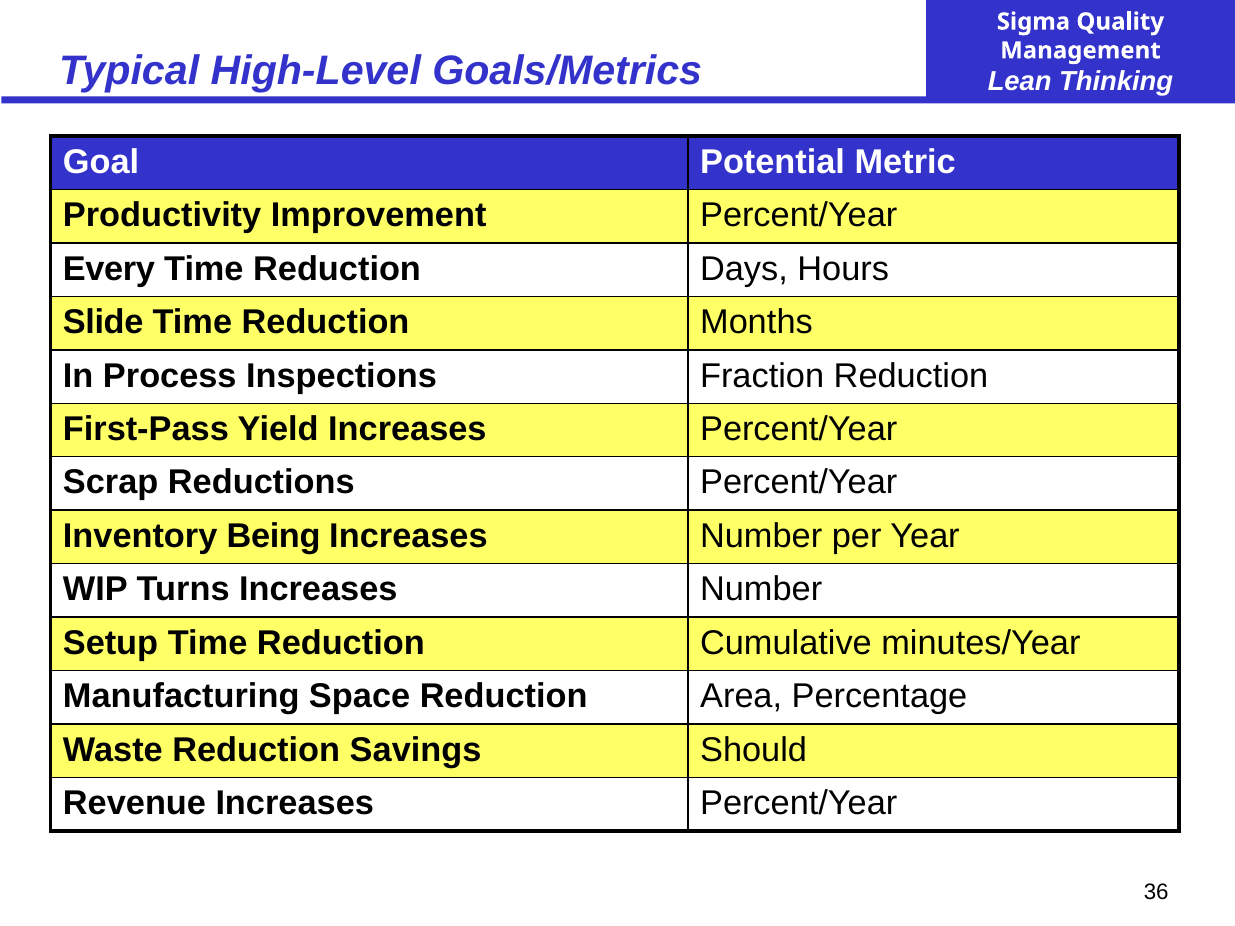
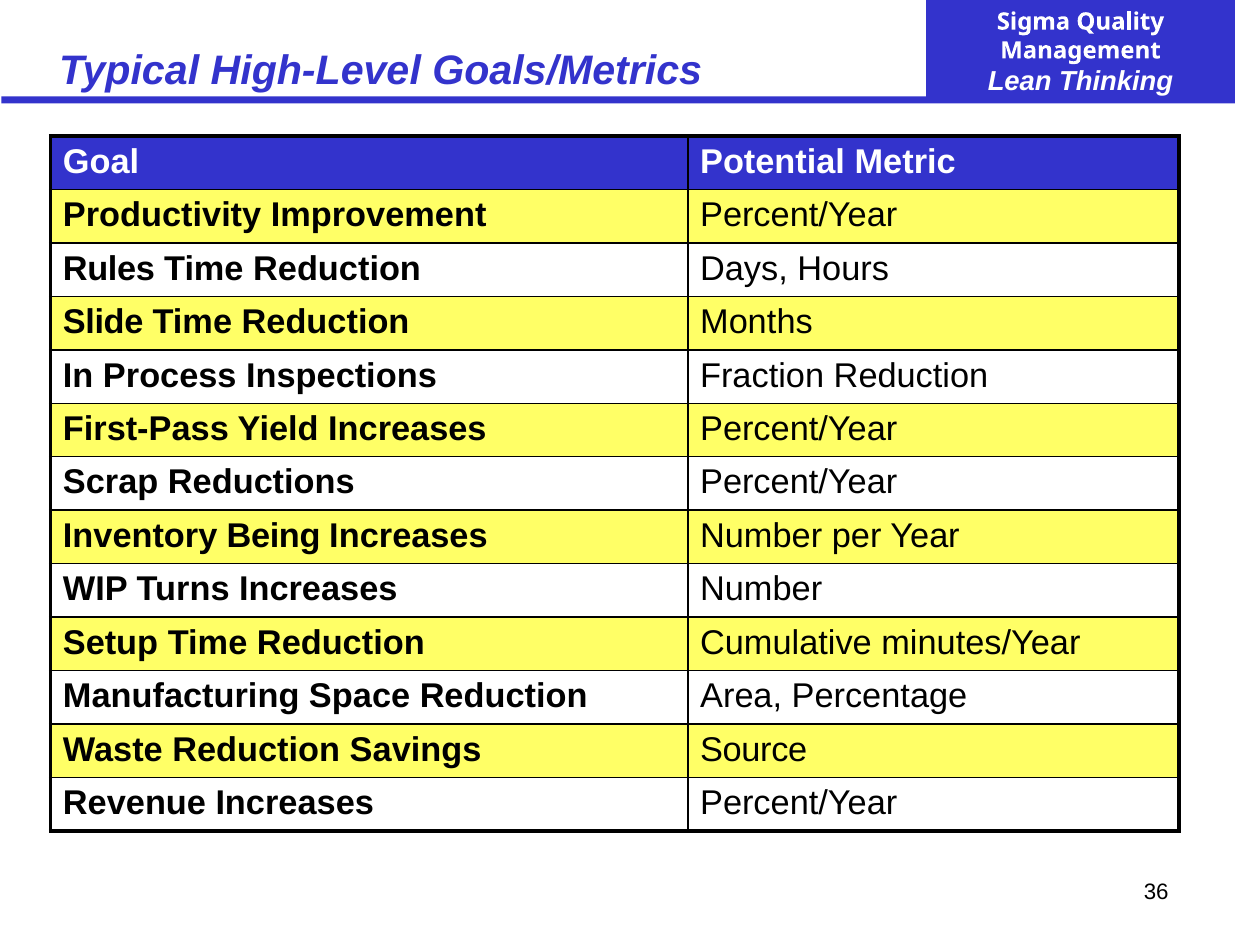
Every: Every -> Rules (109, 269)
Should: Should -> Source (754, 750)
